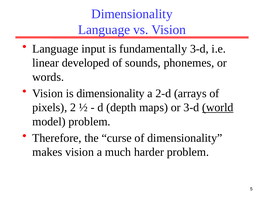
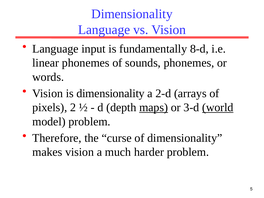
fundamentally 3-d: 3-d -> 8-d (199, 49)
linear developed: developed -> phonemes (86, 63)
maps underline: none -> present (154, 107)
